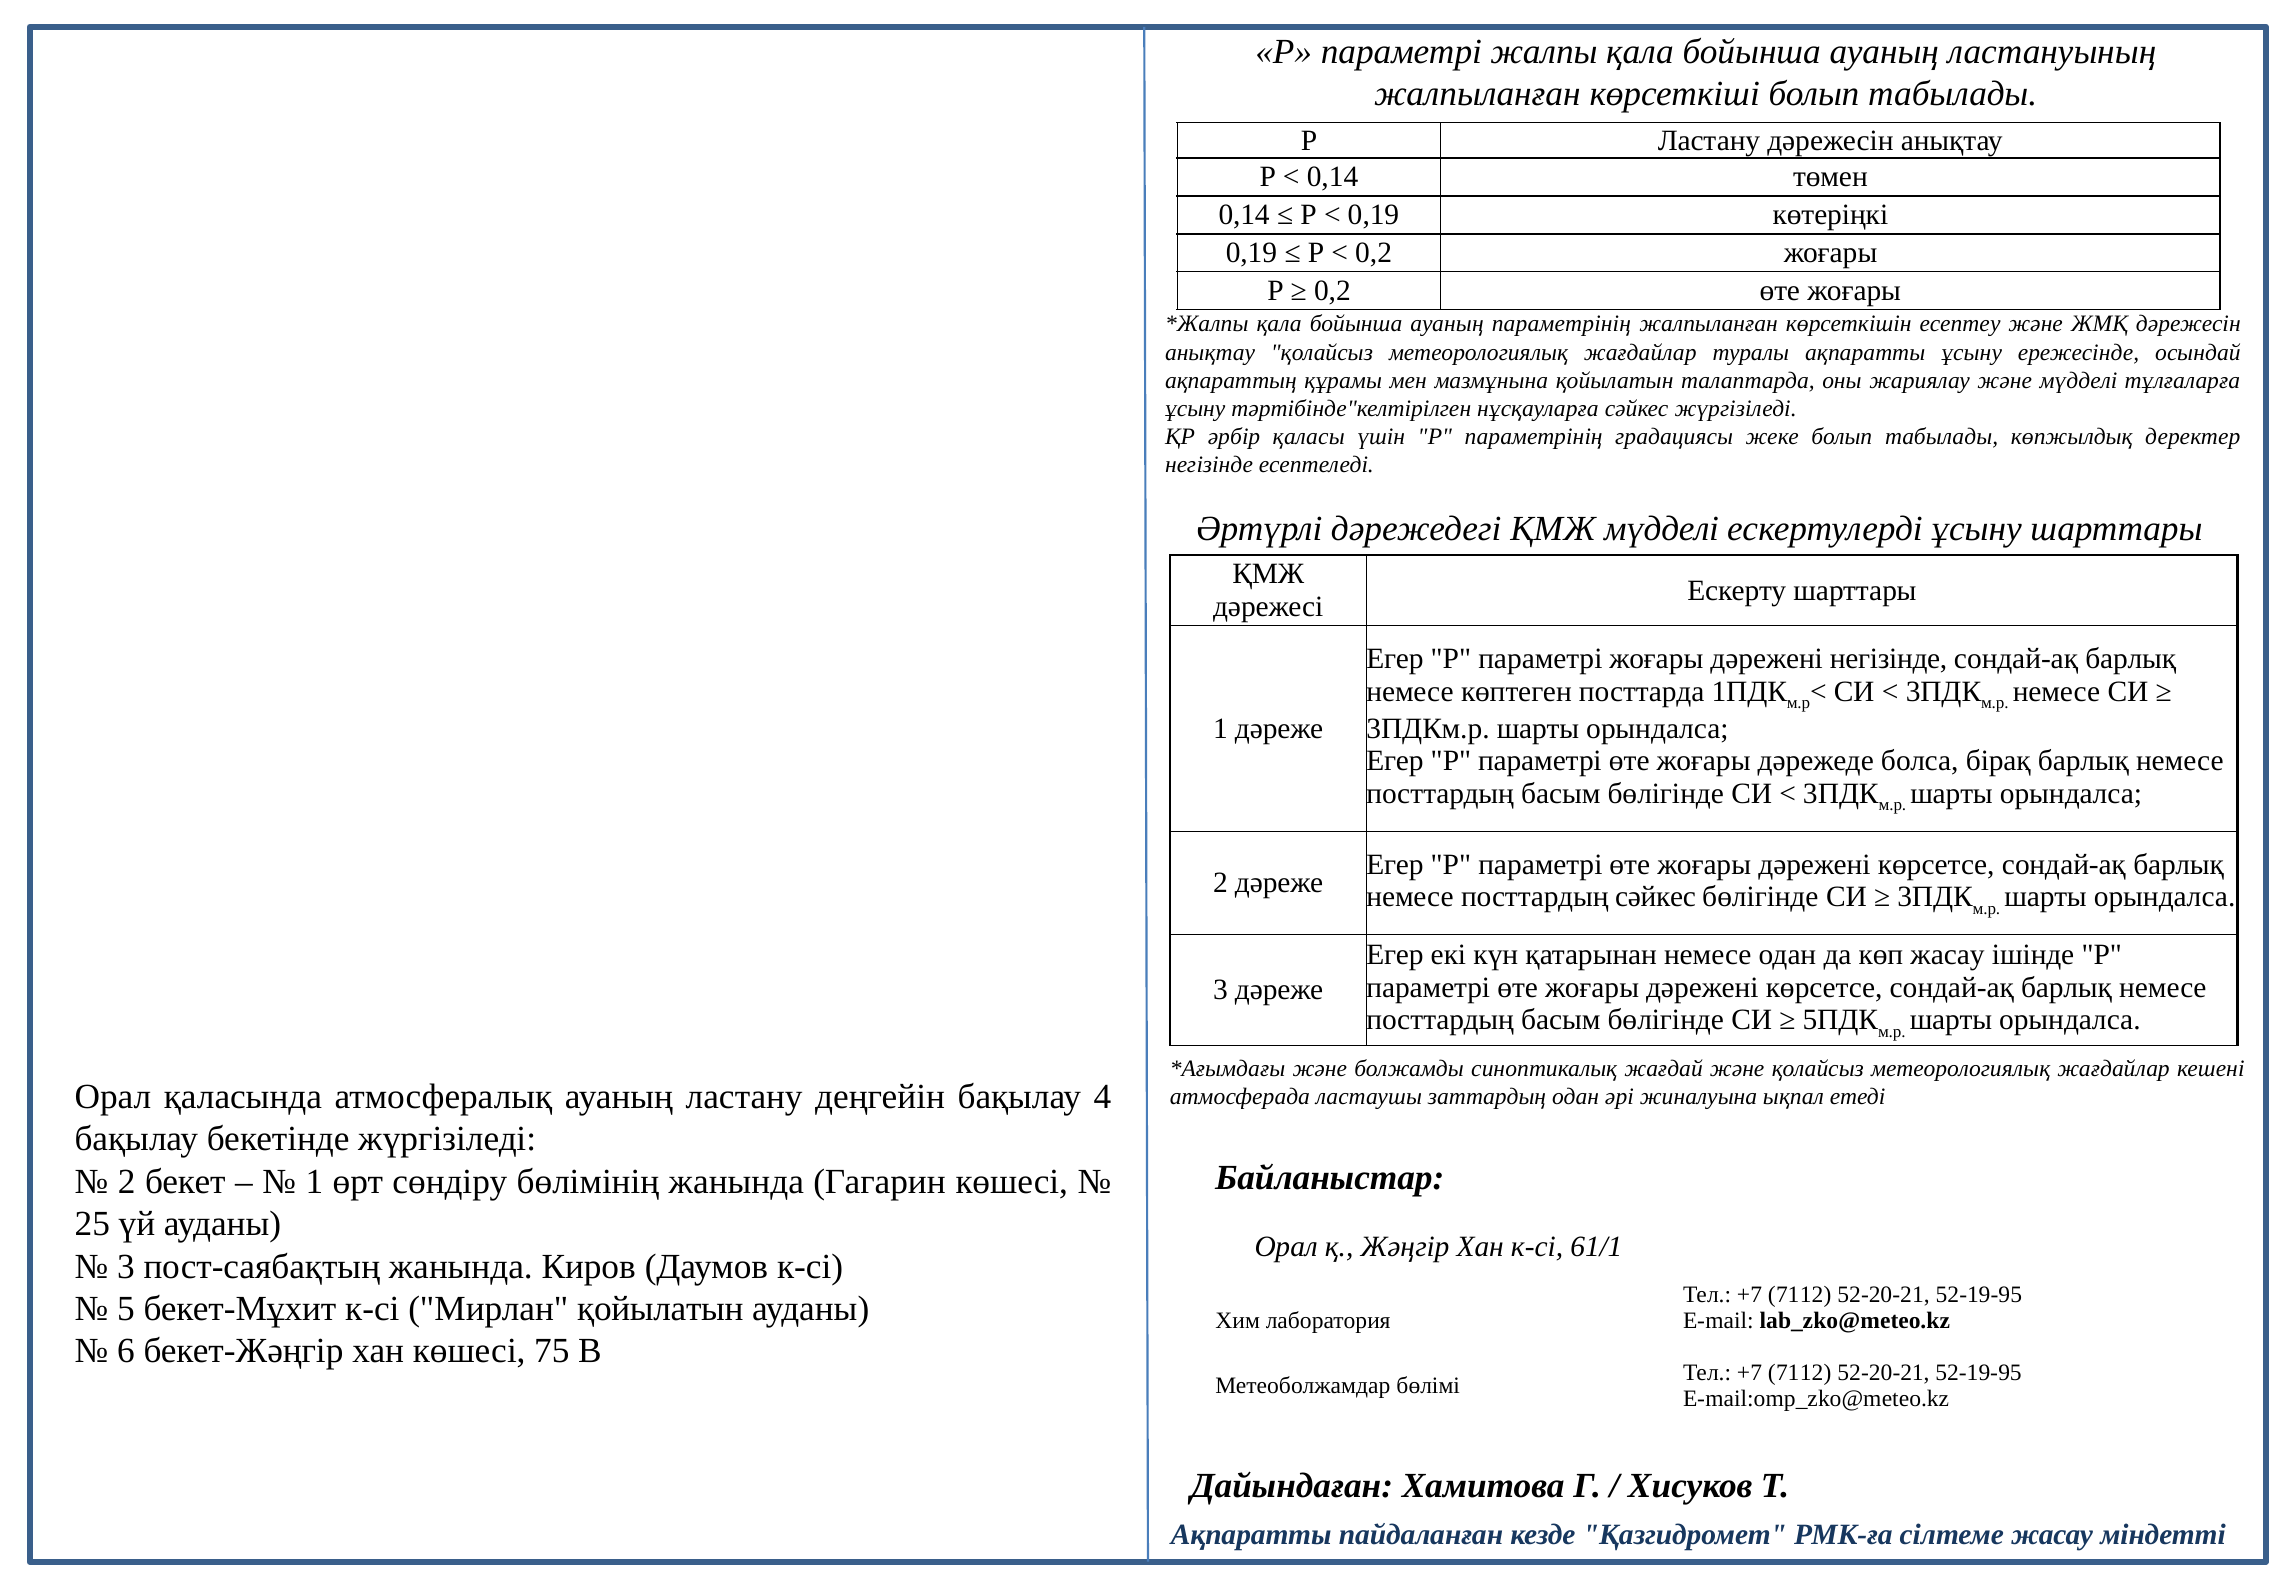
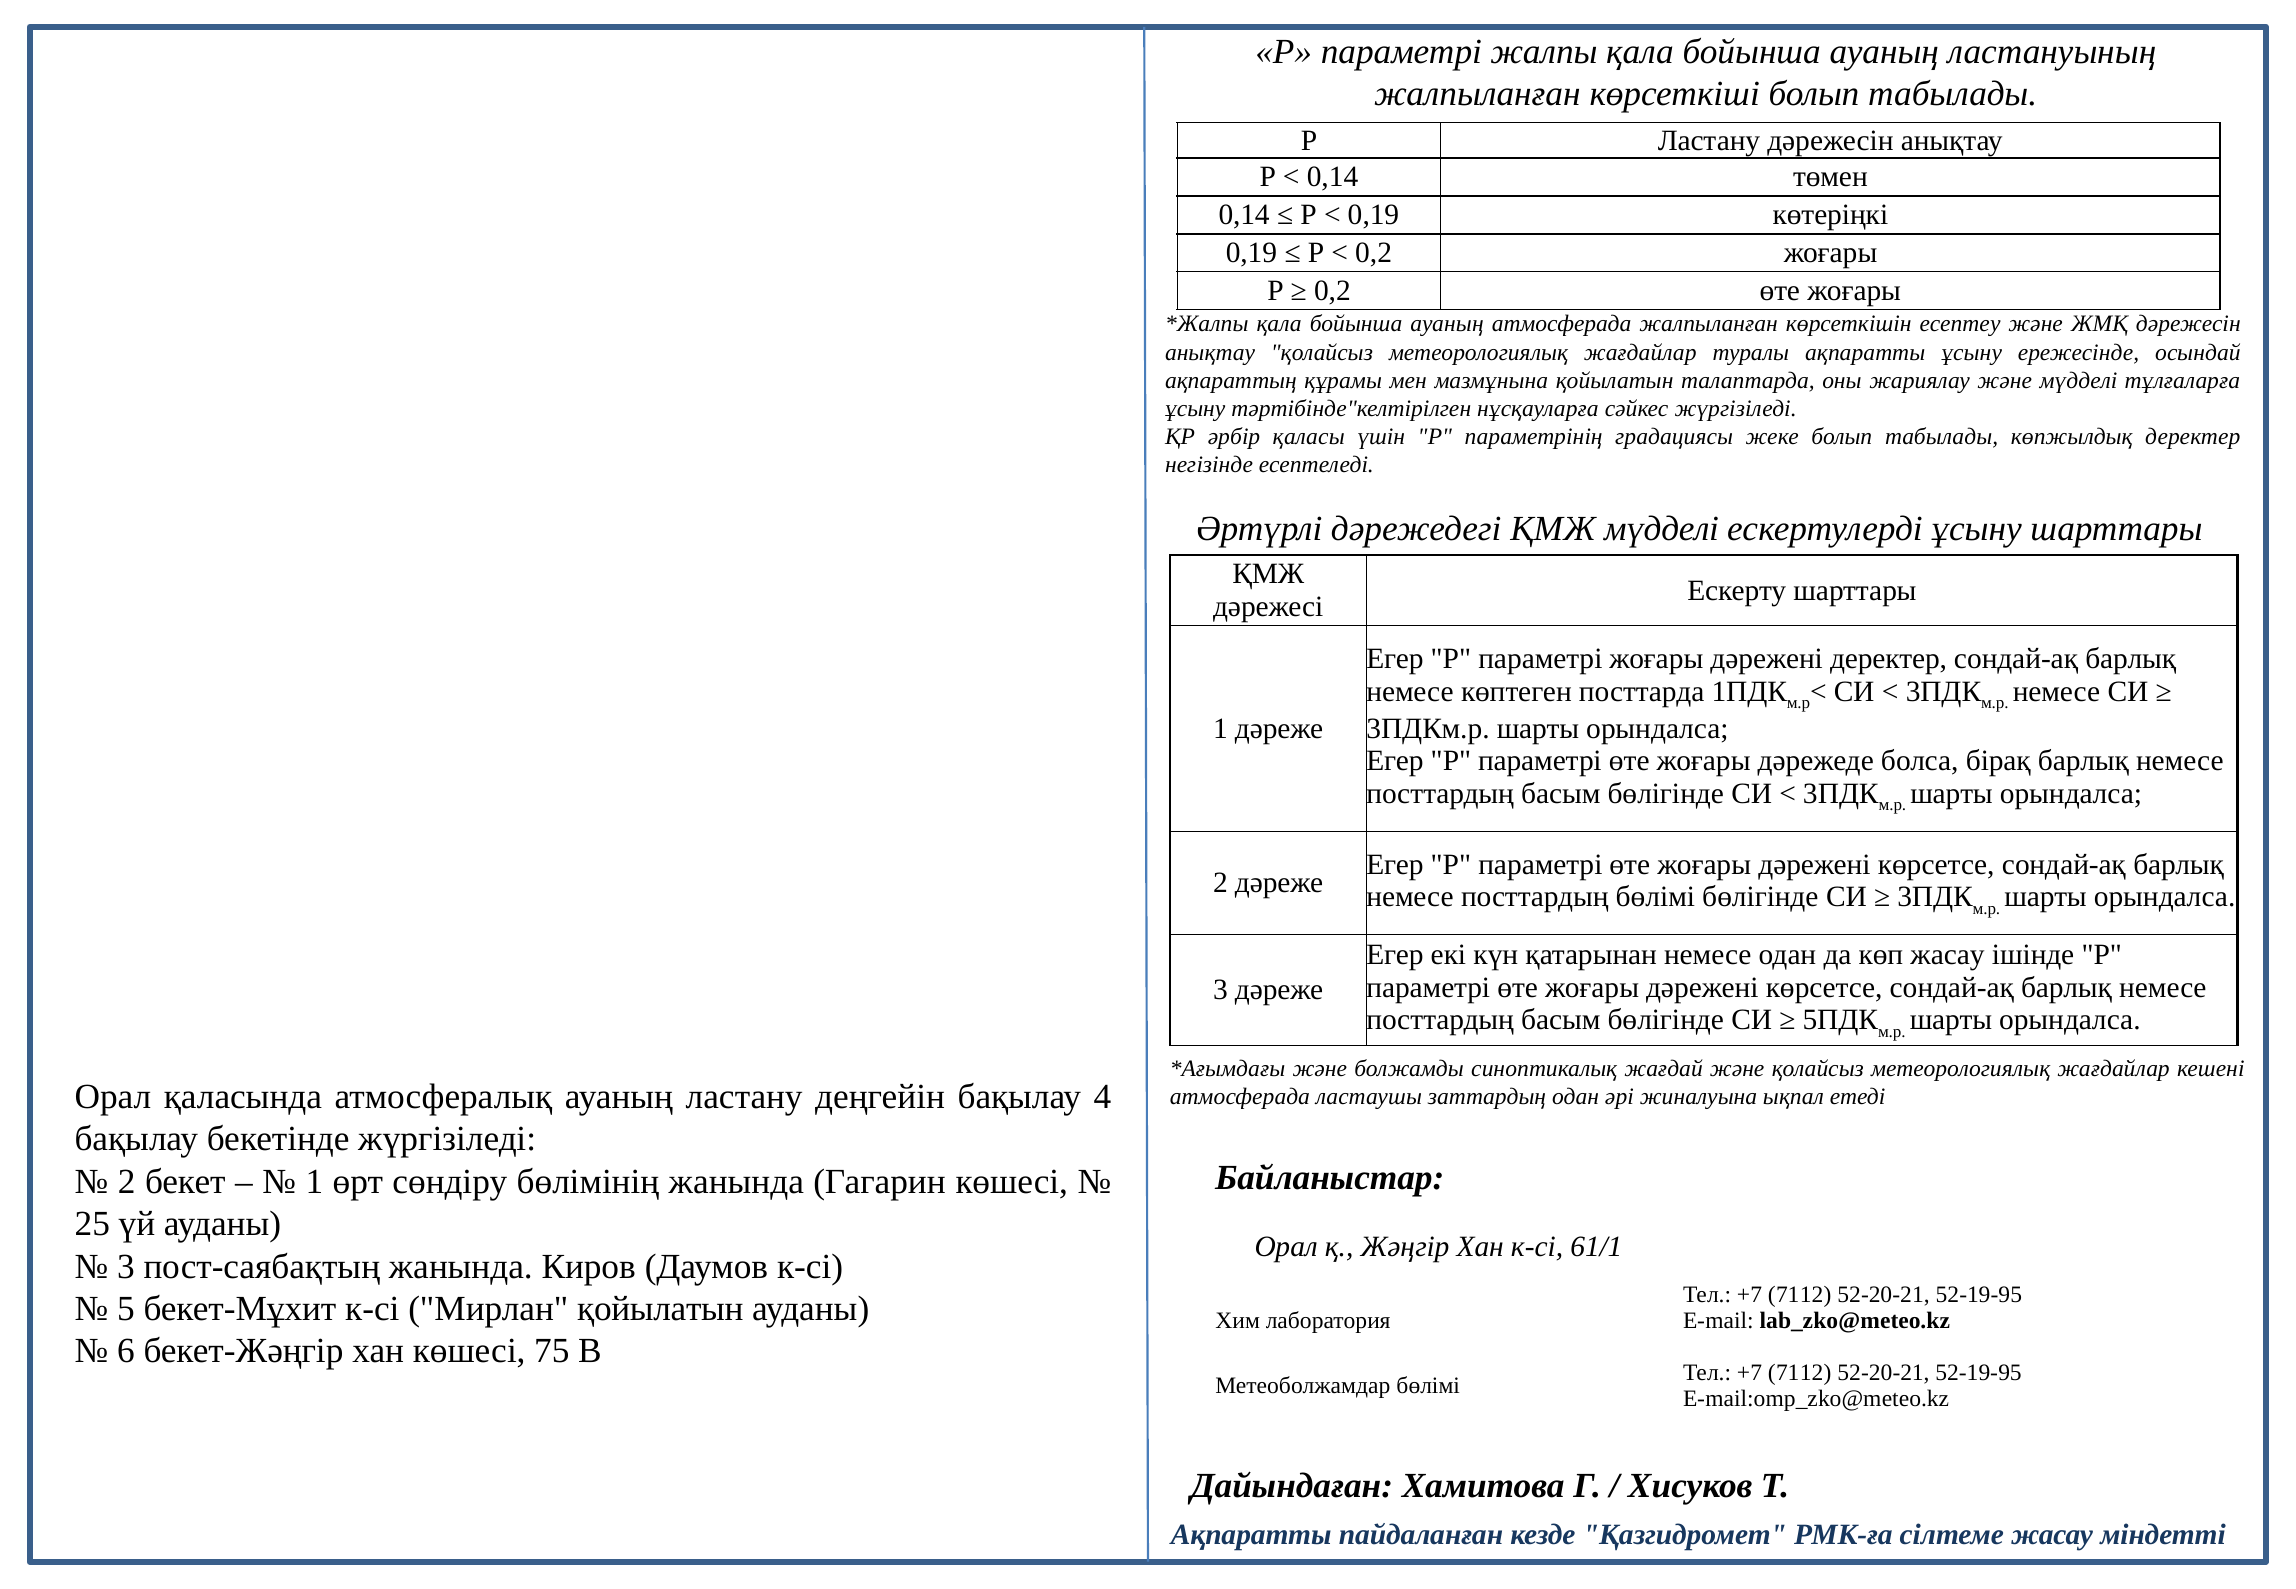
ауаның параметрінің: параметрінің -> атмосферада (1562, 324)
дәрежені негізінде: негізінде -> деректер (1889, 659)
посттардың сәйкес: сәйкес -> бөлімі (1655, 897)
